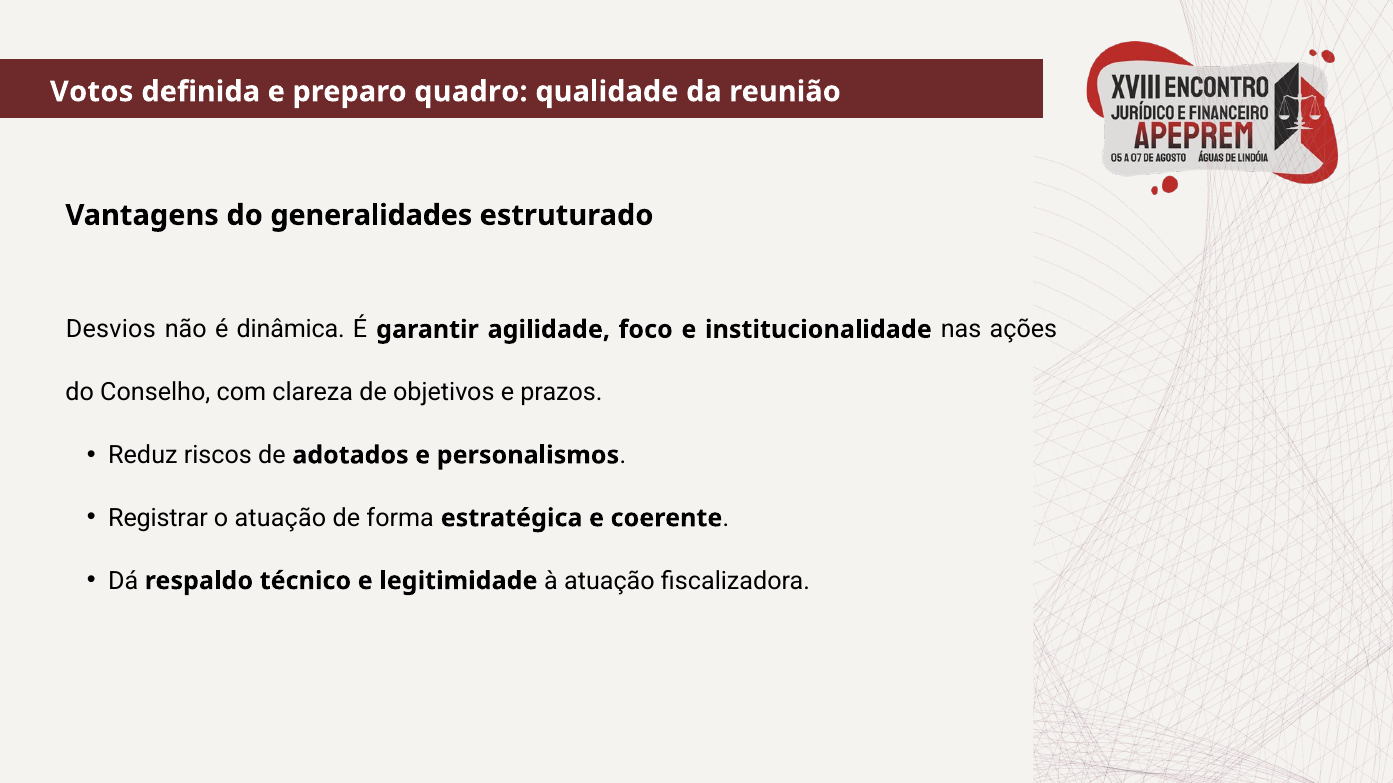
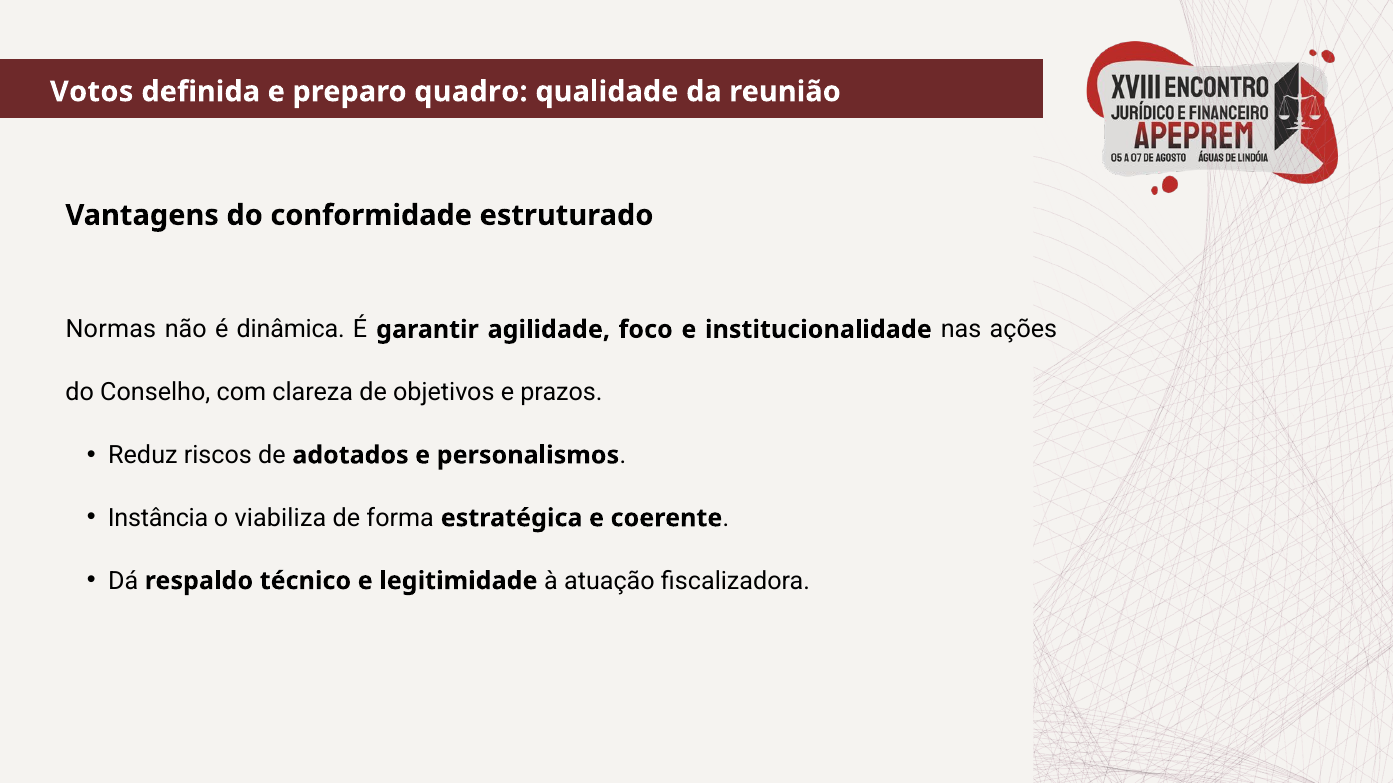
generalidades: generalidades -> conformidade (371, 215)
Desvios: Desvios -> Normas (111, 330)
Registrar: Registrar -> Instância (158, 518)
o atuação: atuação -> viabiliza (280, 518)
